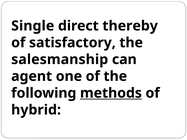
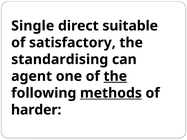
thereby: thereby -> suitable (130, 26)
salesmanship: salesmanship -> standardising (60, 60)
the underline: none -> present (115, 76)
hybrid: hybrid -> harder (36, 110)
